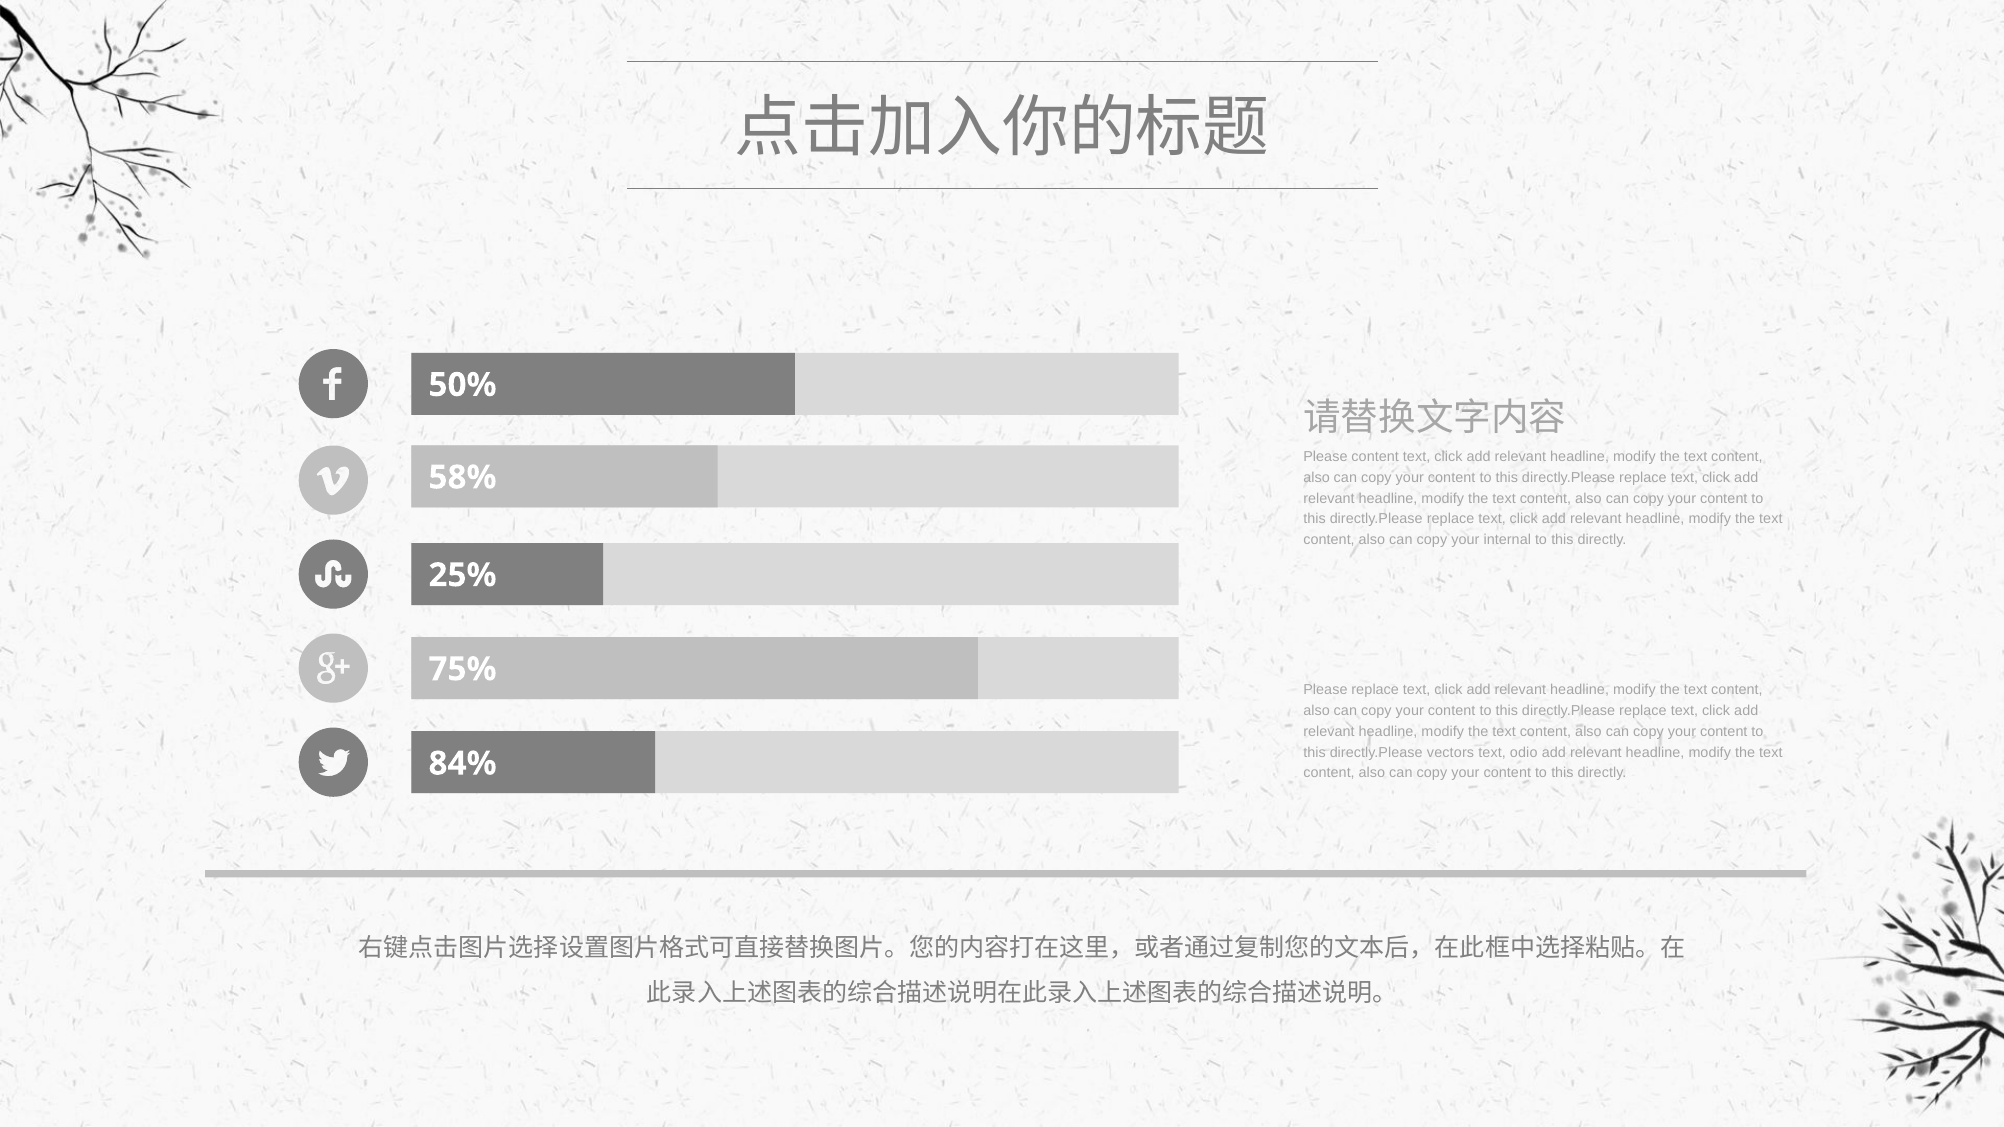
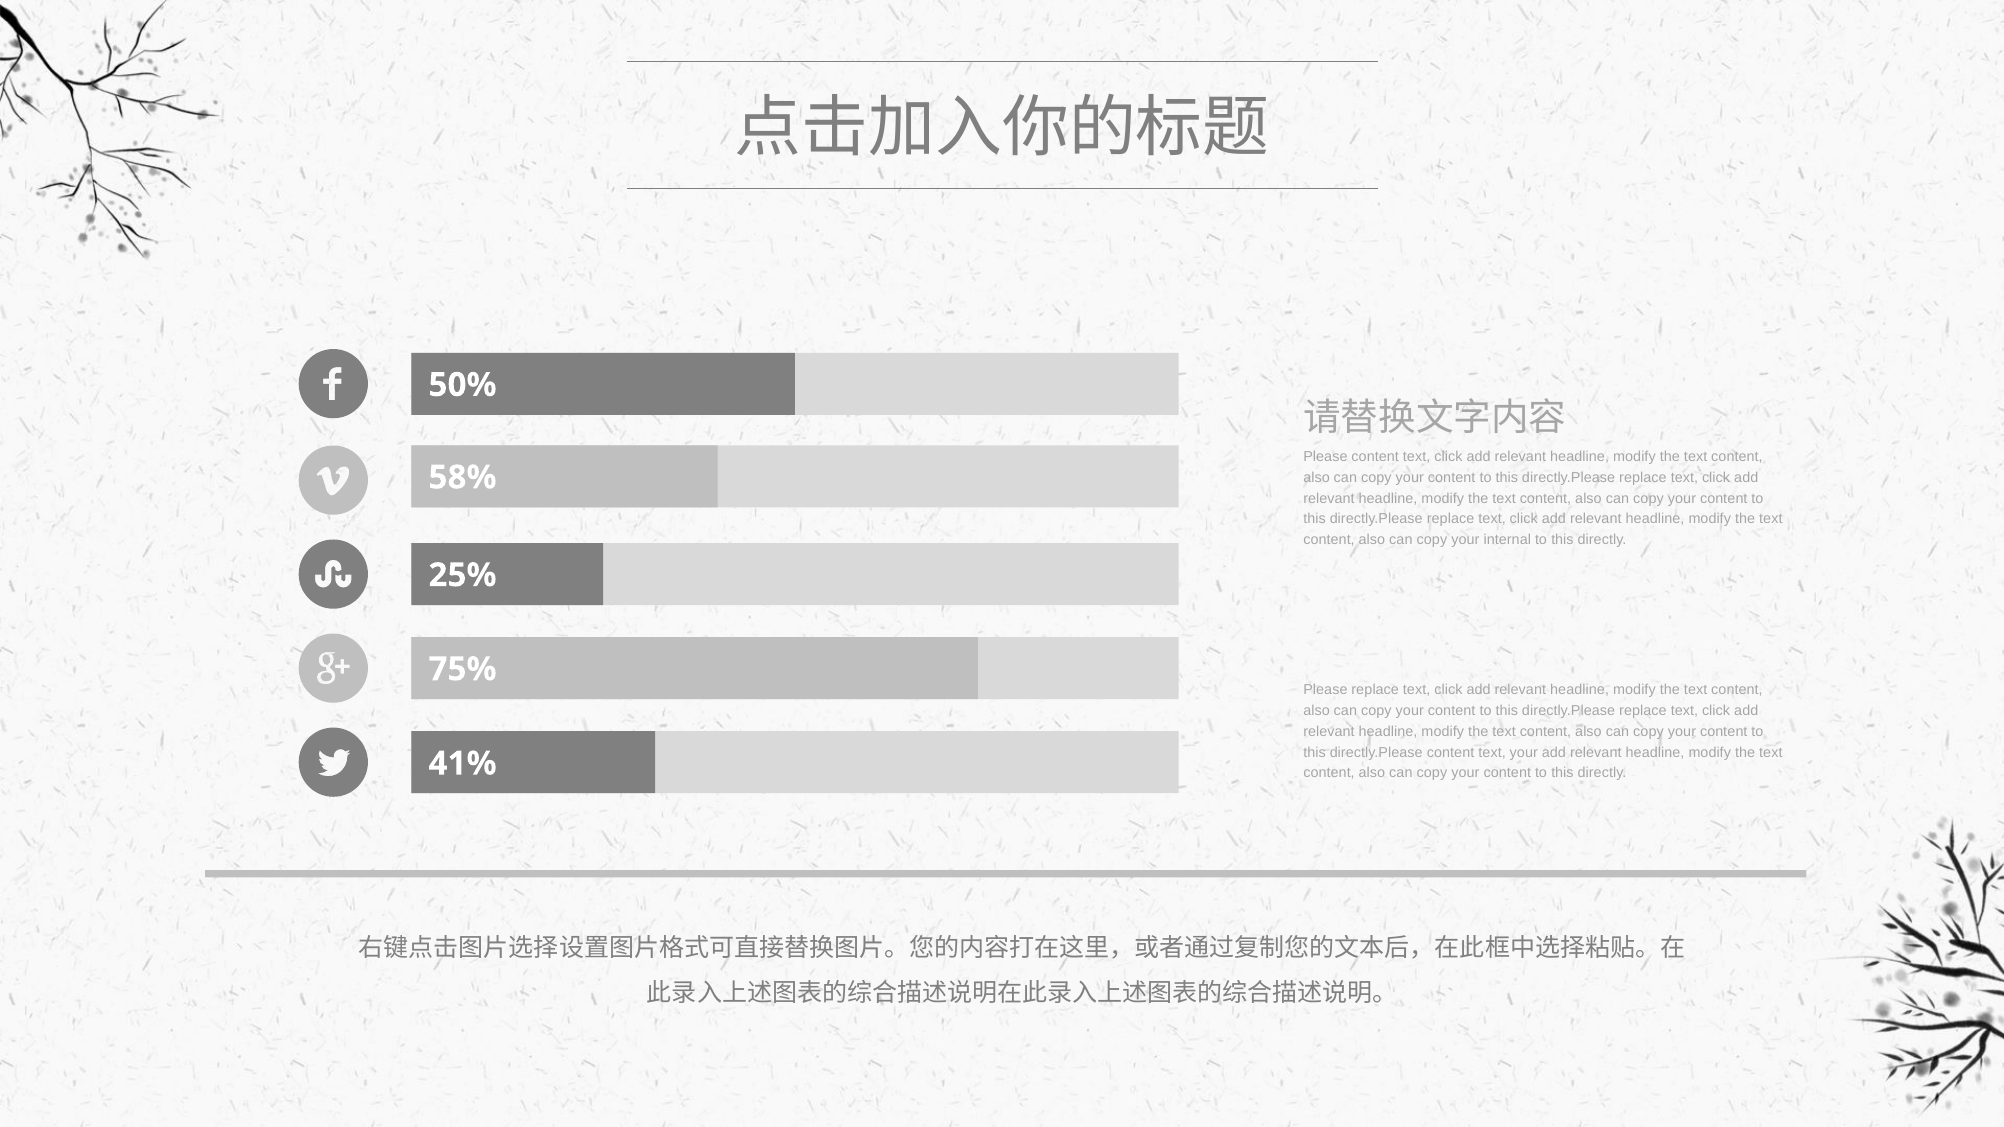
directly.Please vectors: vectors -> content (1451, 753)
text odio: odio -> your (1524, 753)
84%: 84% -> 41% (463, 764)
